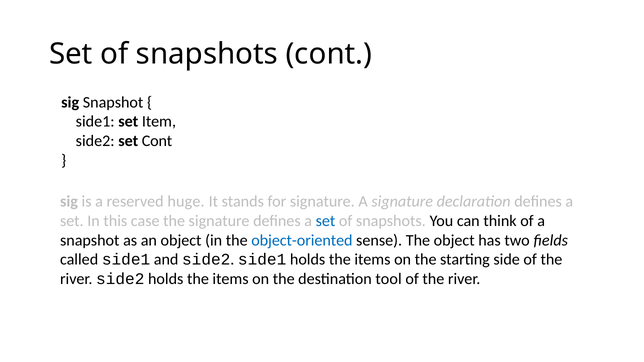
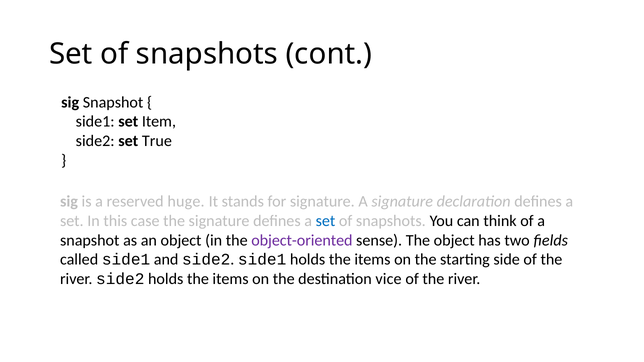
set Cont: Cont -> True (157, 141)
object-oriented colour: blue -> purple (302, 240)
tool: tool -> vice (389, 279)
